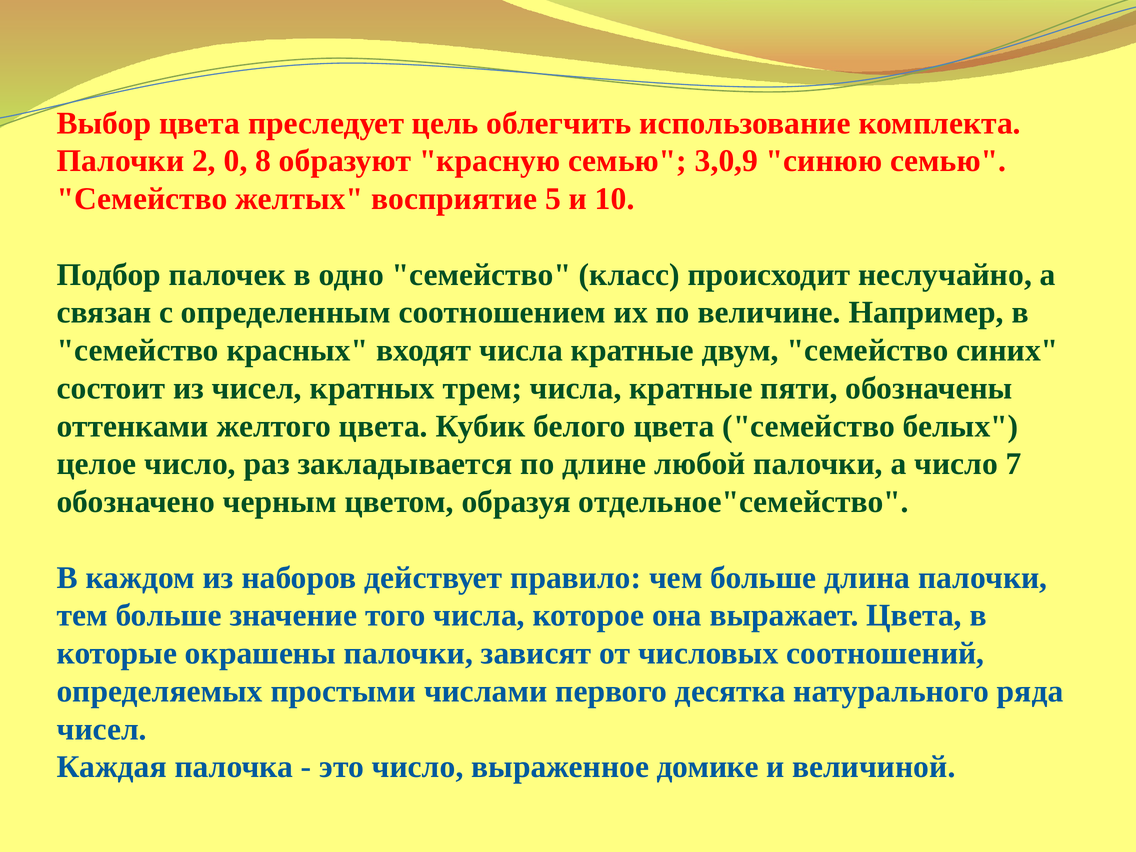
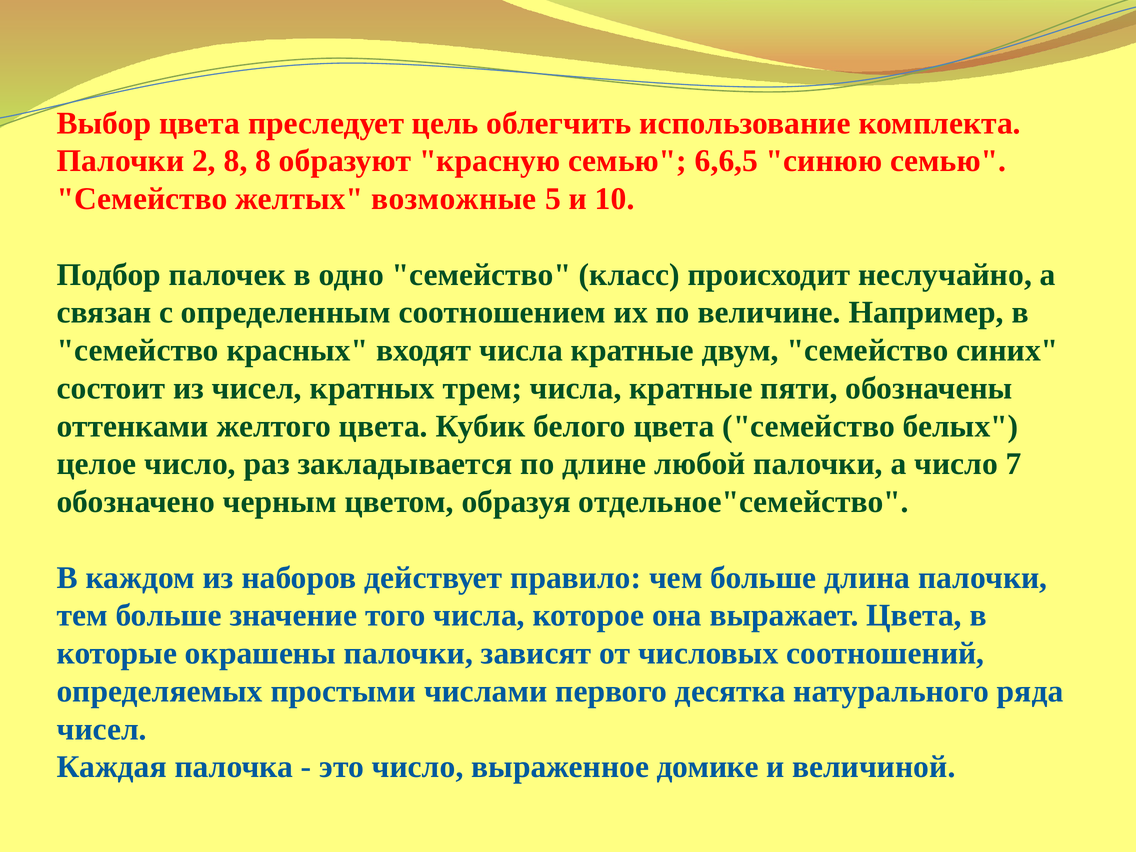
2 0: 0 -> 8 (236, 161)
3,0,9: 3,0,9 -> 6,6,5 (726, 161)
восприятие: восприятие -> возможные (454, 199)
